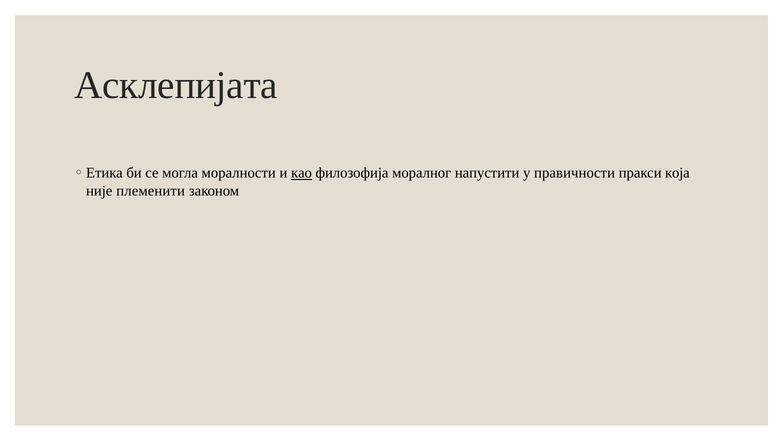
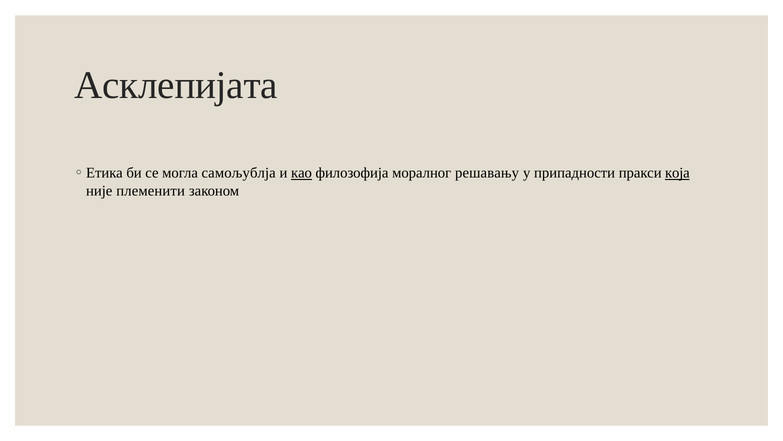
моралности: моралности -> самољублја (239, 173)
напустити: напустити -> решавању (487, 173)
правичности: правичности -> припадности (575, 173)
која underline: none -> present (677, 173)
